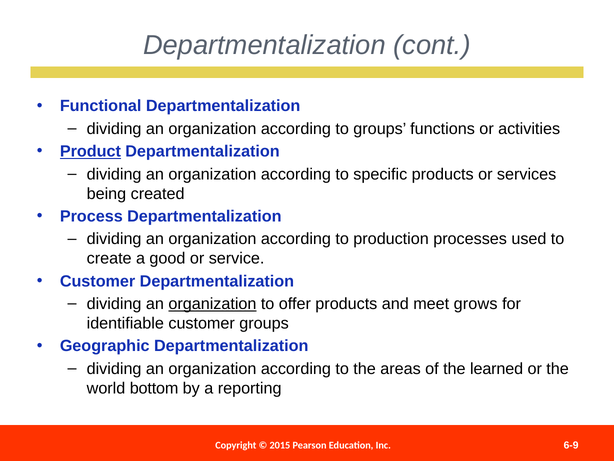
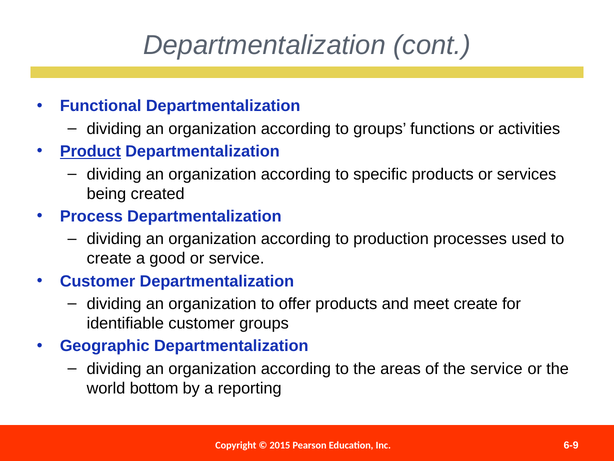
organization underline: present -> none (212, 304)
meet grows: grows -> create (476, 304)
the learned: learned -> service (496, 368)
